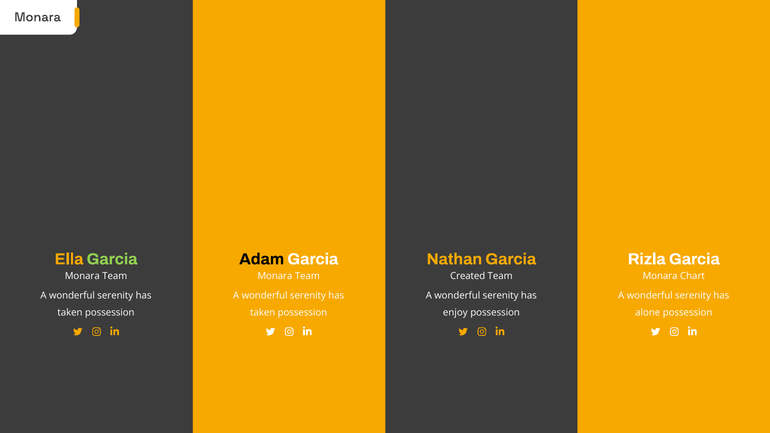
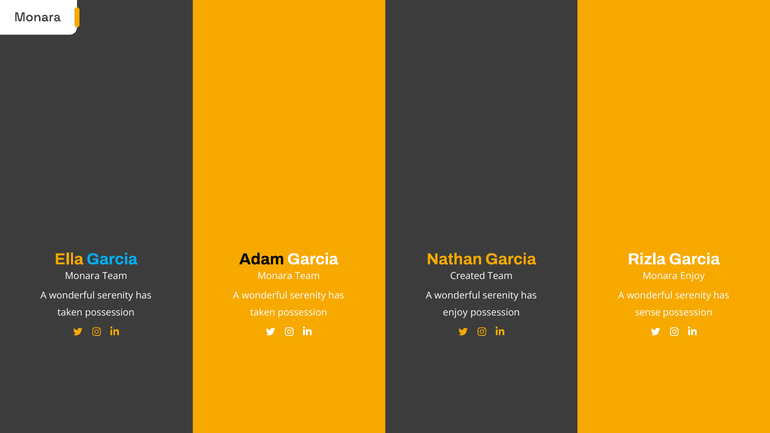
Garcia colour: light green -> light blue (112, 259)
Monara Chart: Chart -> Enjoy (692, 276)
alone: alone -> sense (648, 313)
